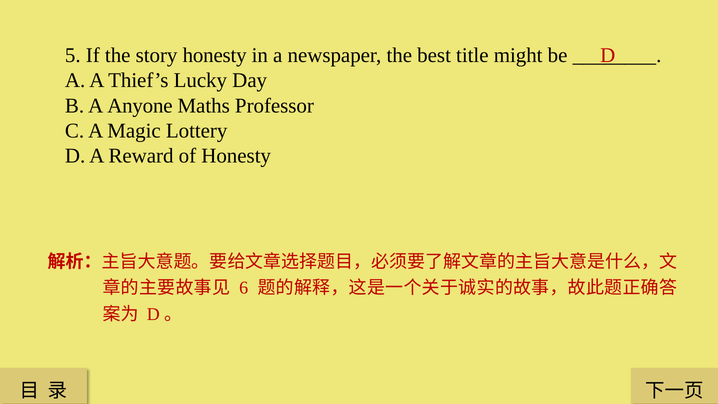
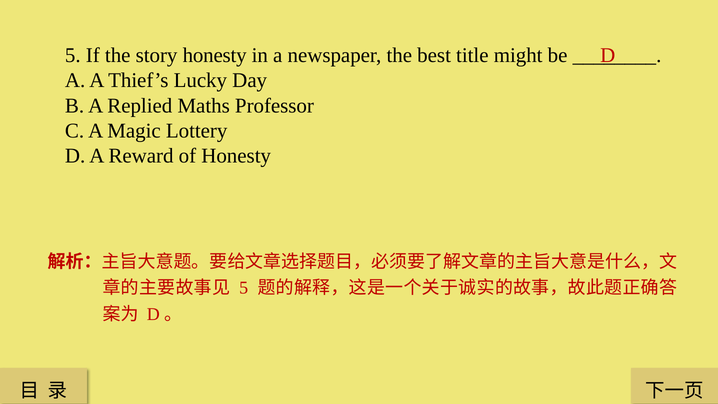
Anyone: Anyone -> Replied (140, 106)
6: 6 -> 5 (244, 288)
